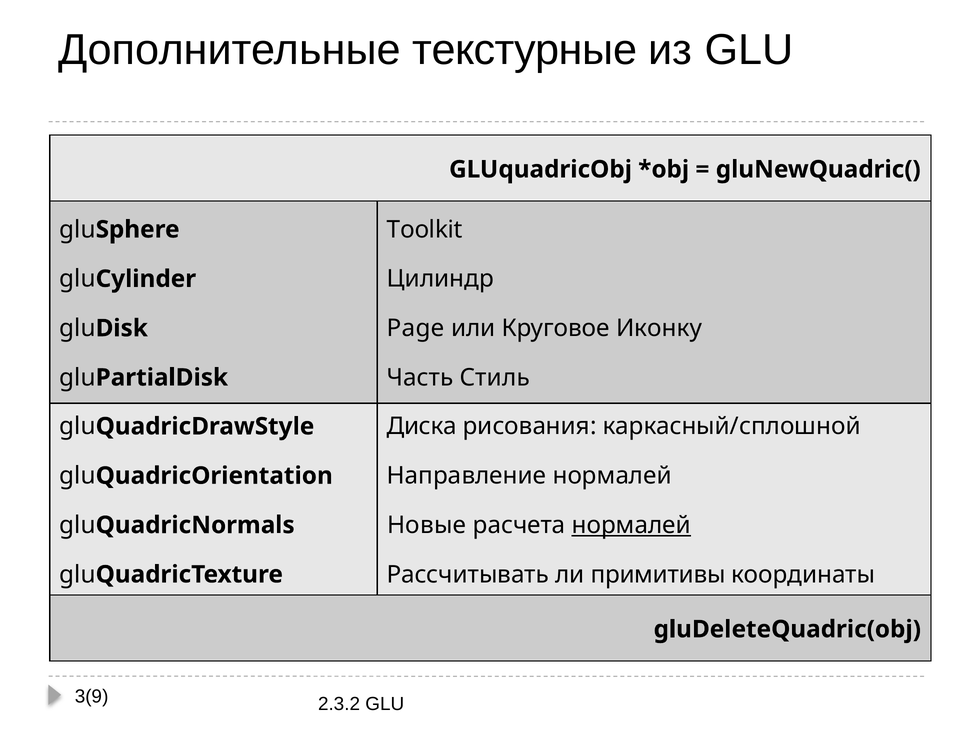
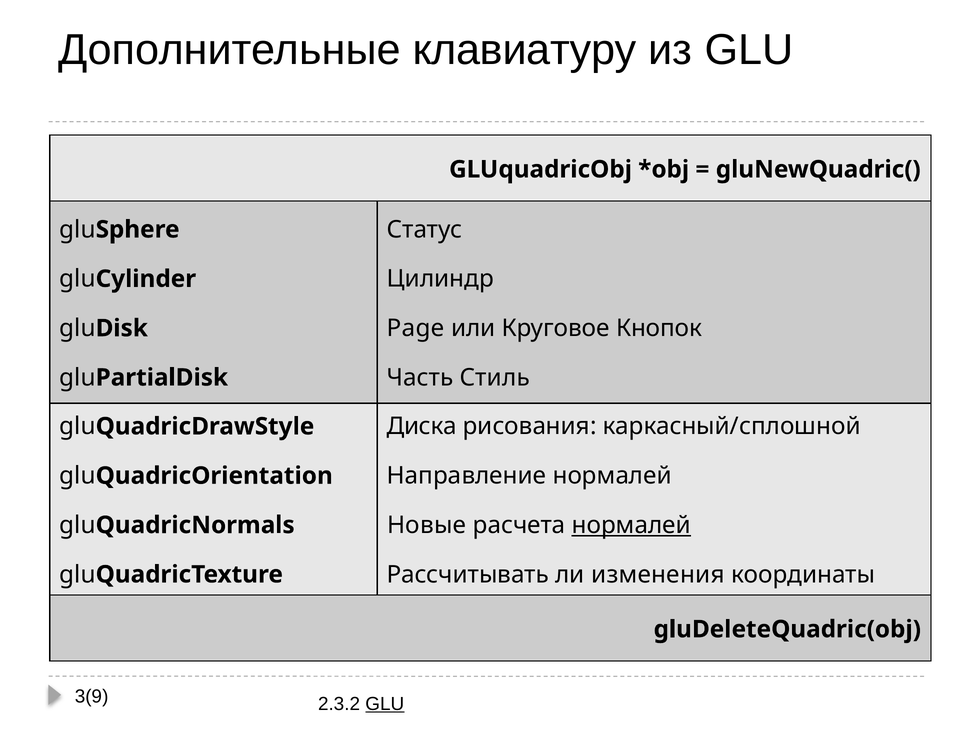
текстурные: текстурные -> клавиатуру (525, 50)
Toolkit: Toolkit -> Статус (425, 229)
Иконку: Иконку -> Кнопок (659, 328)
примитивы: примитивы -> изменения (658, 574)
GLU underline: none -> present (385, 704)
